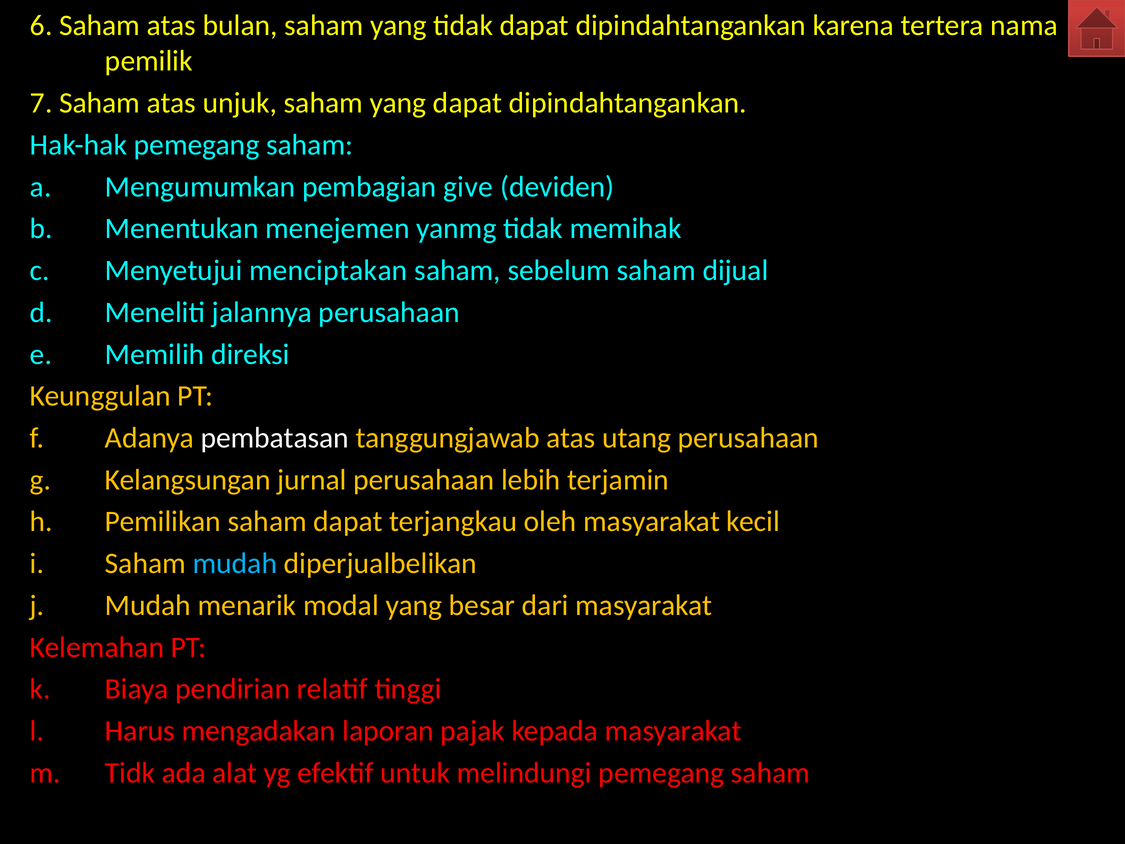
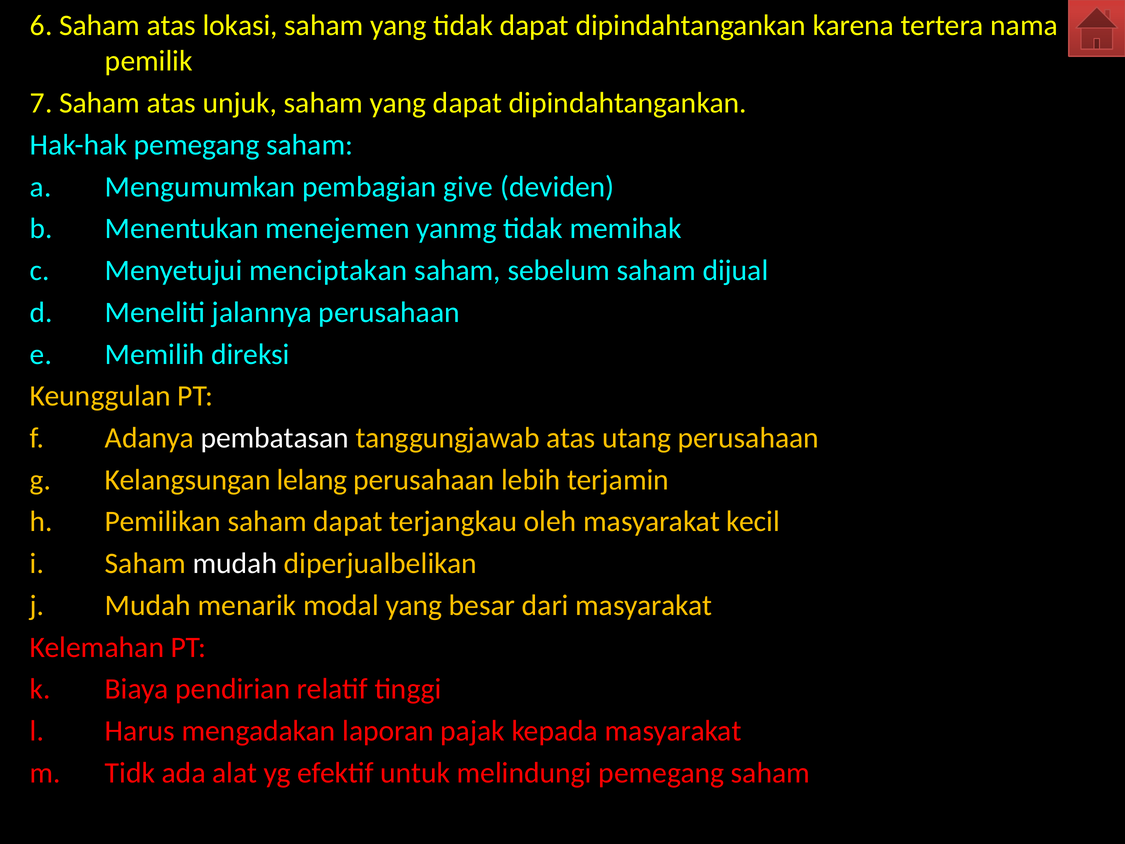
bulan: bulan -> lokasi (240, 26)
jurnal: jurnal -> lelang (312, 480)
mudah colour: light blue -> white (235, 563)
